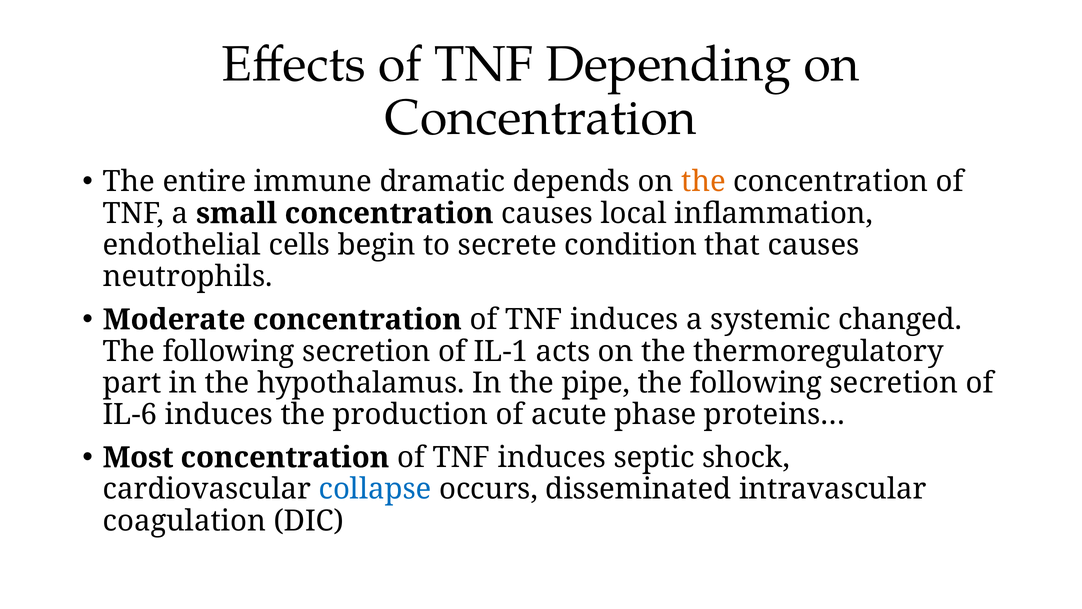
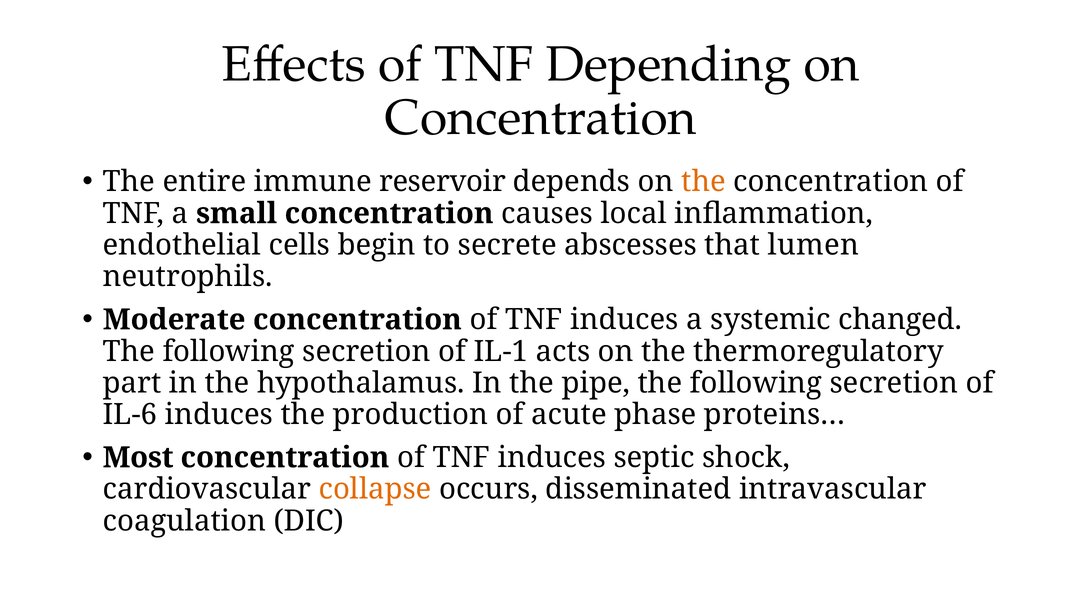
dramatic: dramatic -> reservoir (442, 182)
condition: condition -> abscesses (631, 245)
that causes: causes -> lumen (813, 245)
collapse colour: blue -> orange (375, 489)
